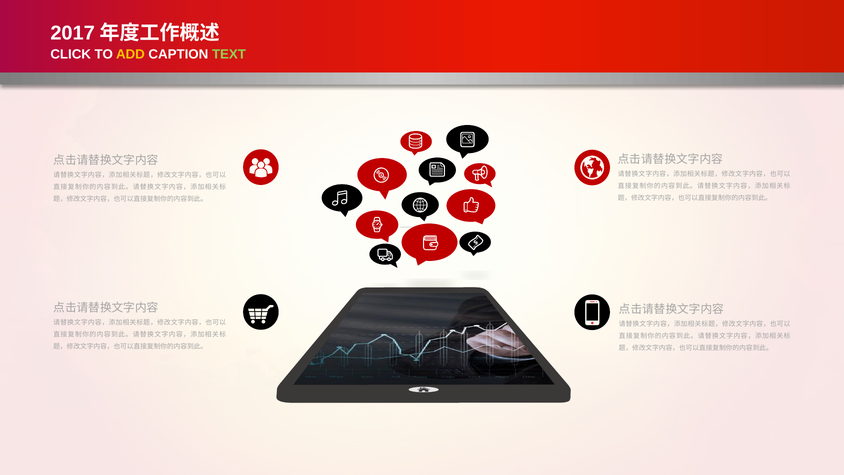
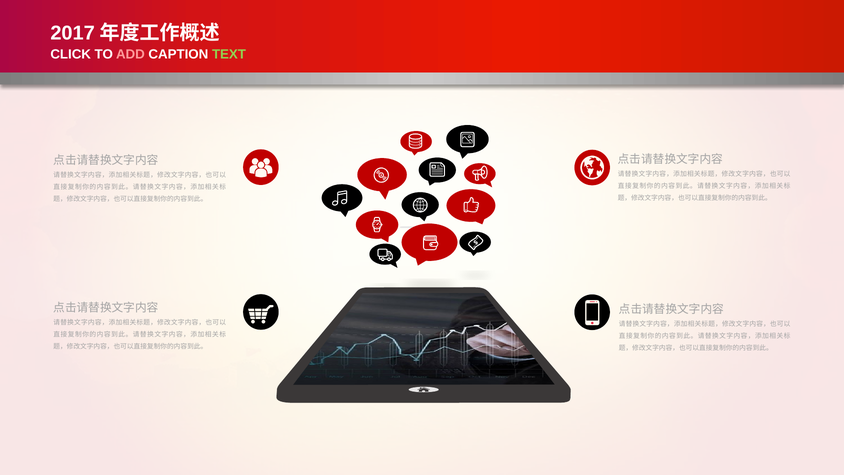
ADD colour: yellow -> pink (130, 54)
